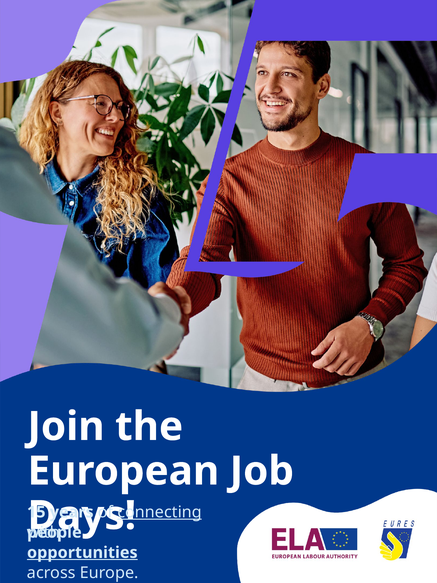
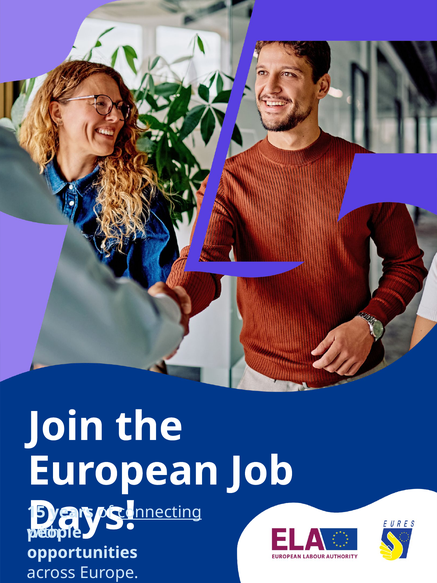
opportunities underline: present -> none (82, 552)
